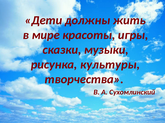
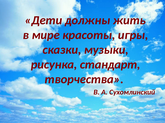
культуры: культуры -> стандарт (110, 65)
